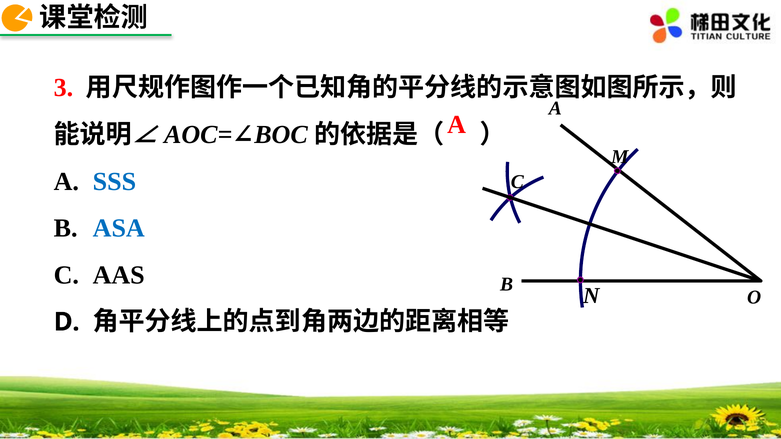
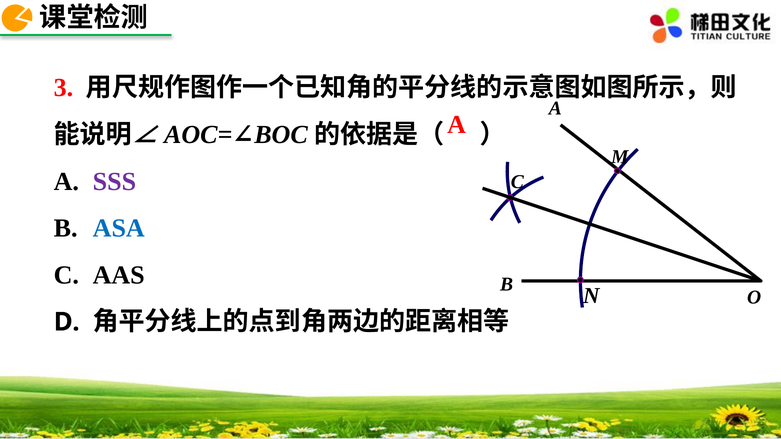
SSS colour: blue -> purple (114, 182)
